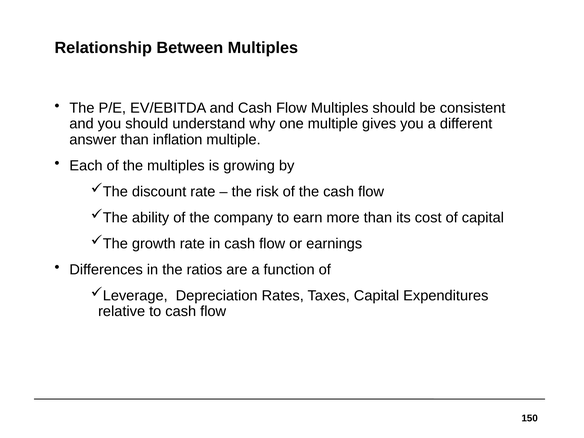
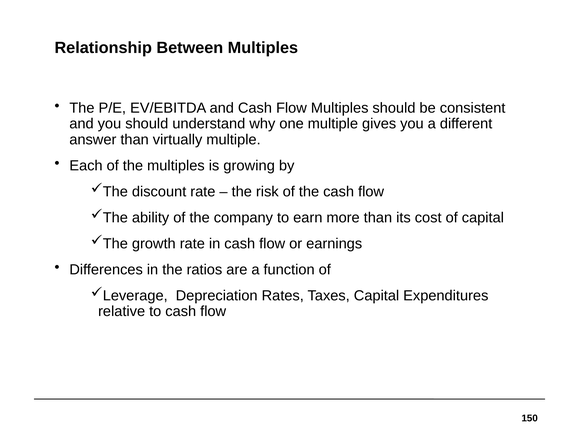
inflation: inflation -> virtually (178, 140)
